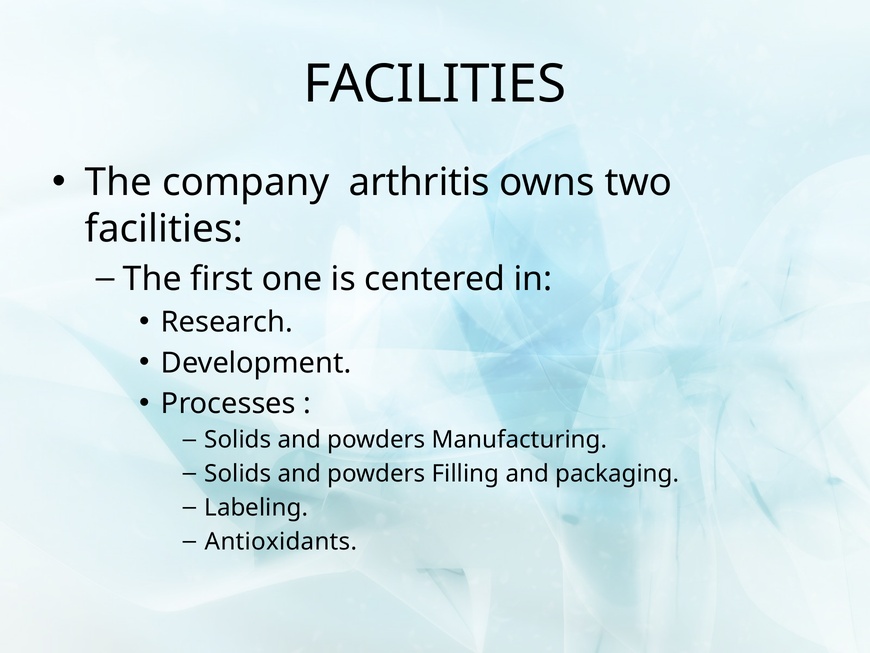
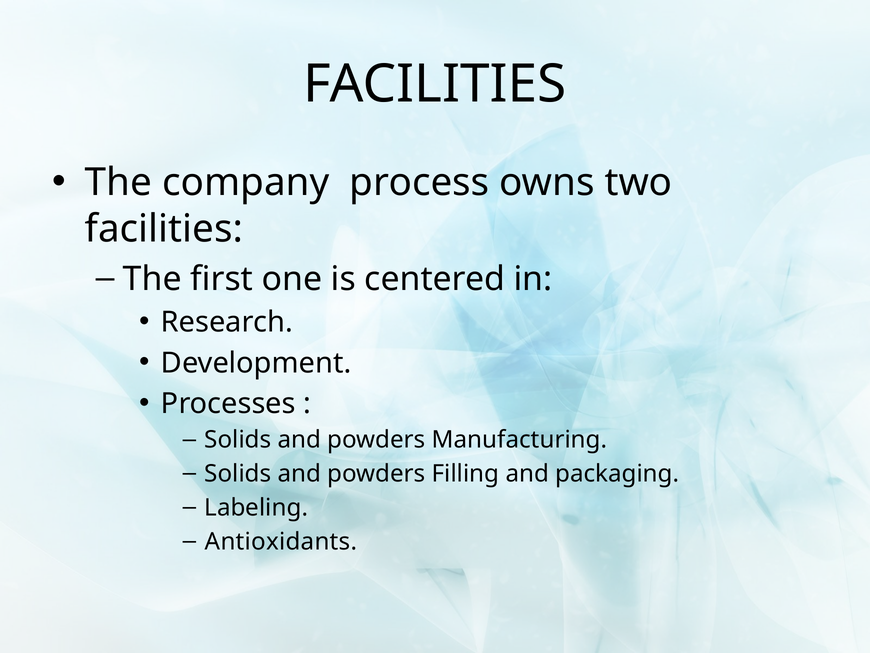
arthritis: arthritis -> process (419, 183)
